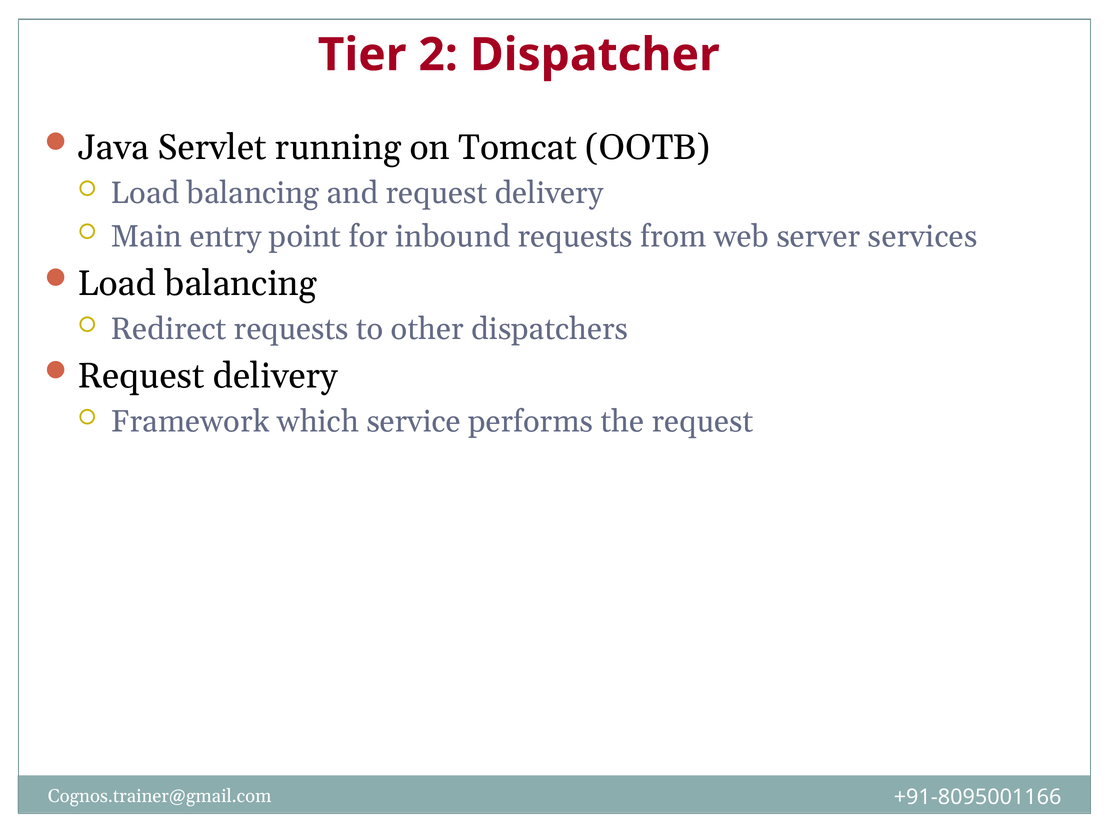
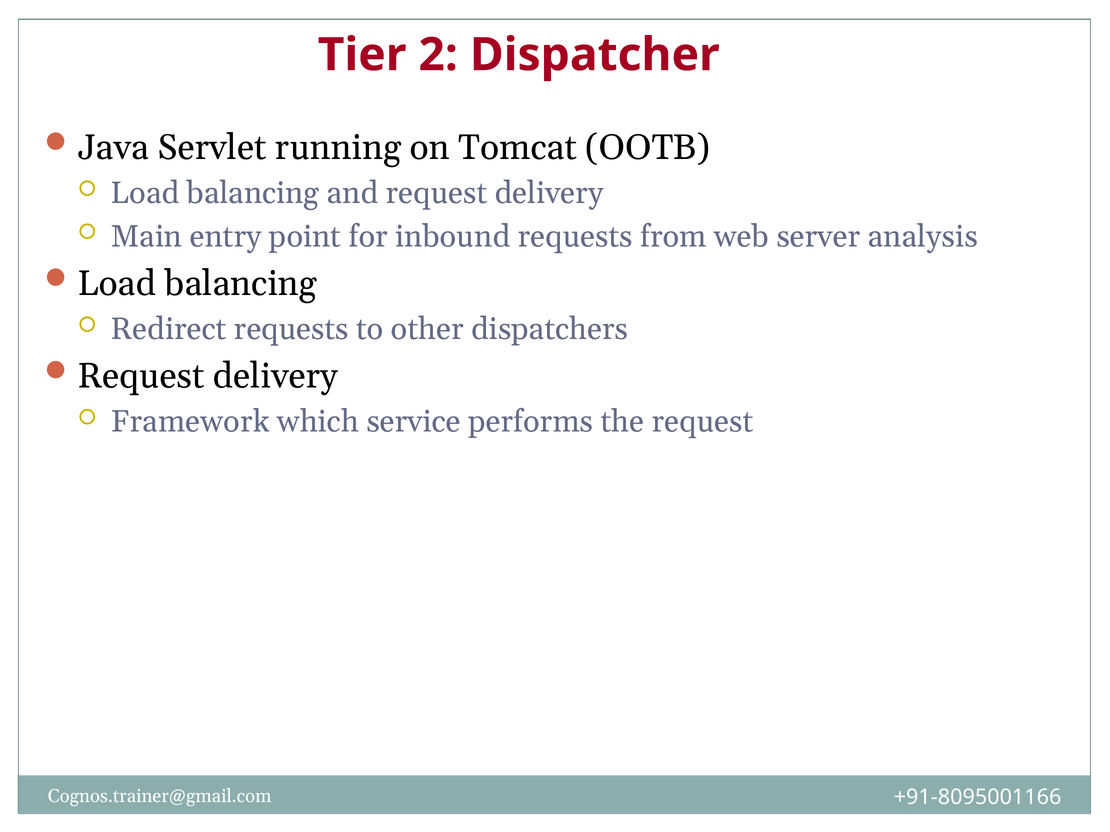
services: services -> analysis (923, 237)
